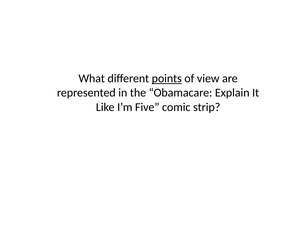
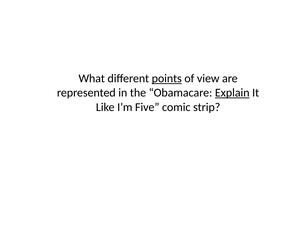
Explain underline: none -> present (232, 93)
